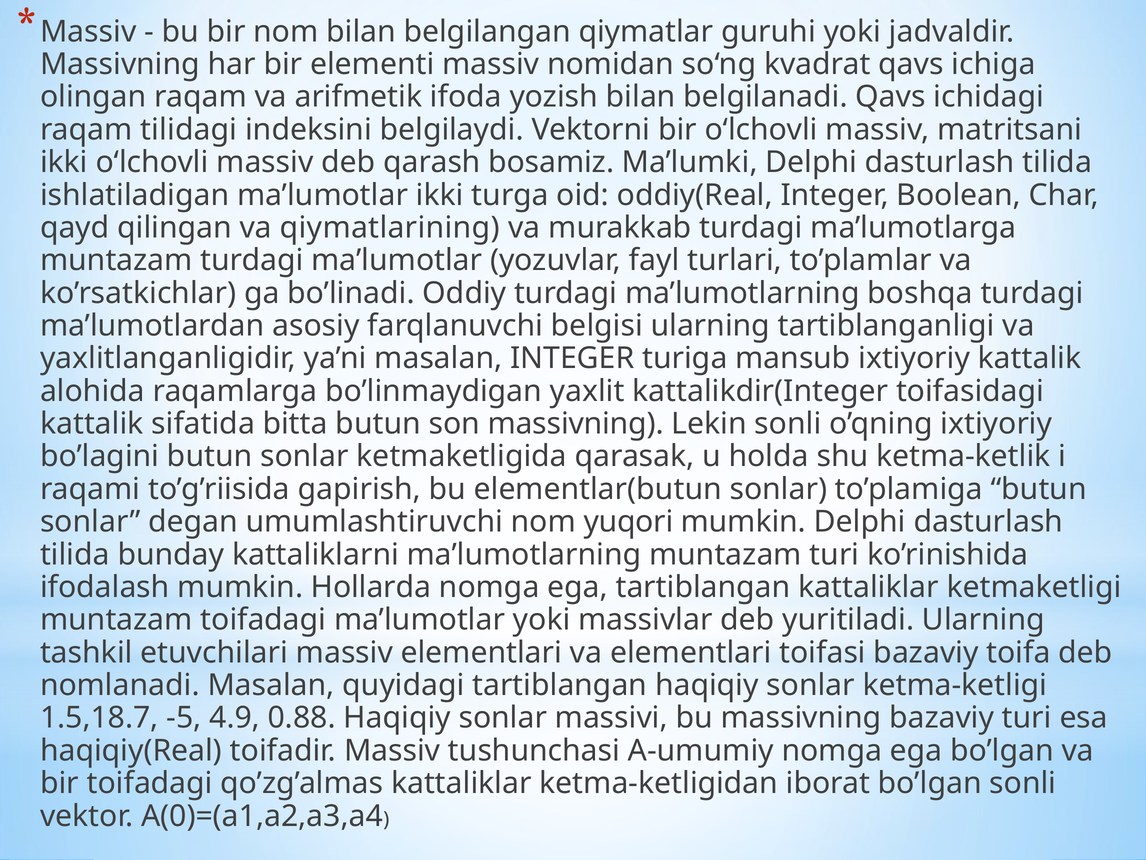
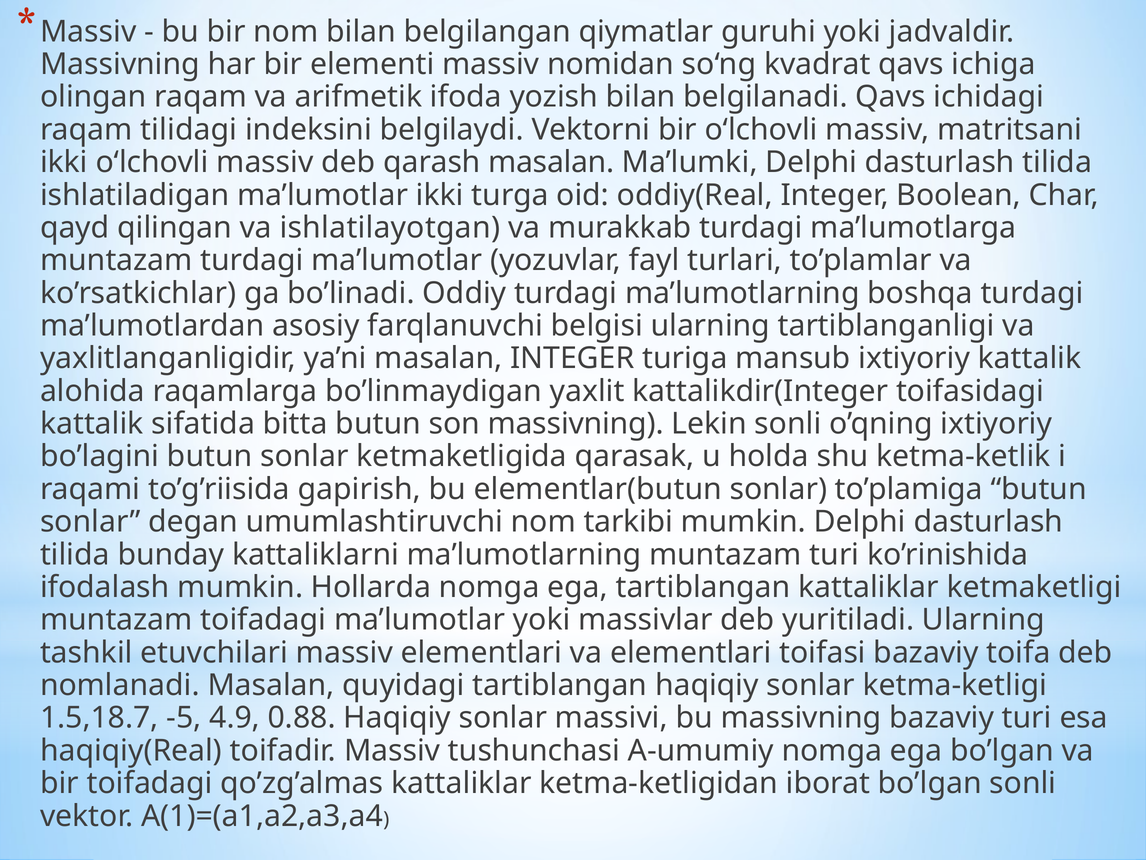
qarash bosamiz: bosamiz -> masalan (551, 162)
qiymatlarining: qiymatlarining -> ishlatilayotgan (390, 228)
yuqori: yuqori -> tarkibi (628, 522)
A(0)=(a1,a2,a3,a4: A(0)=(a1,a2,a3,a4 -> A(1)=(a1,a2,a3,a4 (262, 816)
